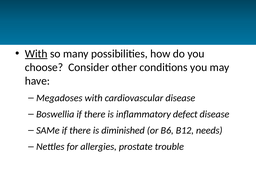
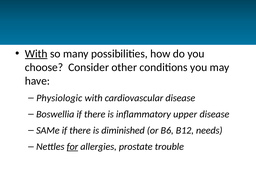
Megadoses: Megadoses -> Physiologic (59, 98)
defect: defect -> upper (185, 114)
for underline: none -> present (72, 147)
